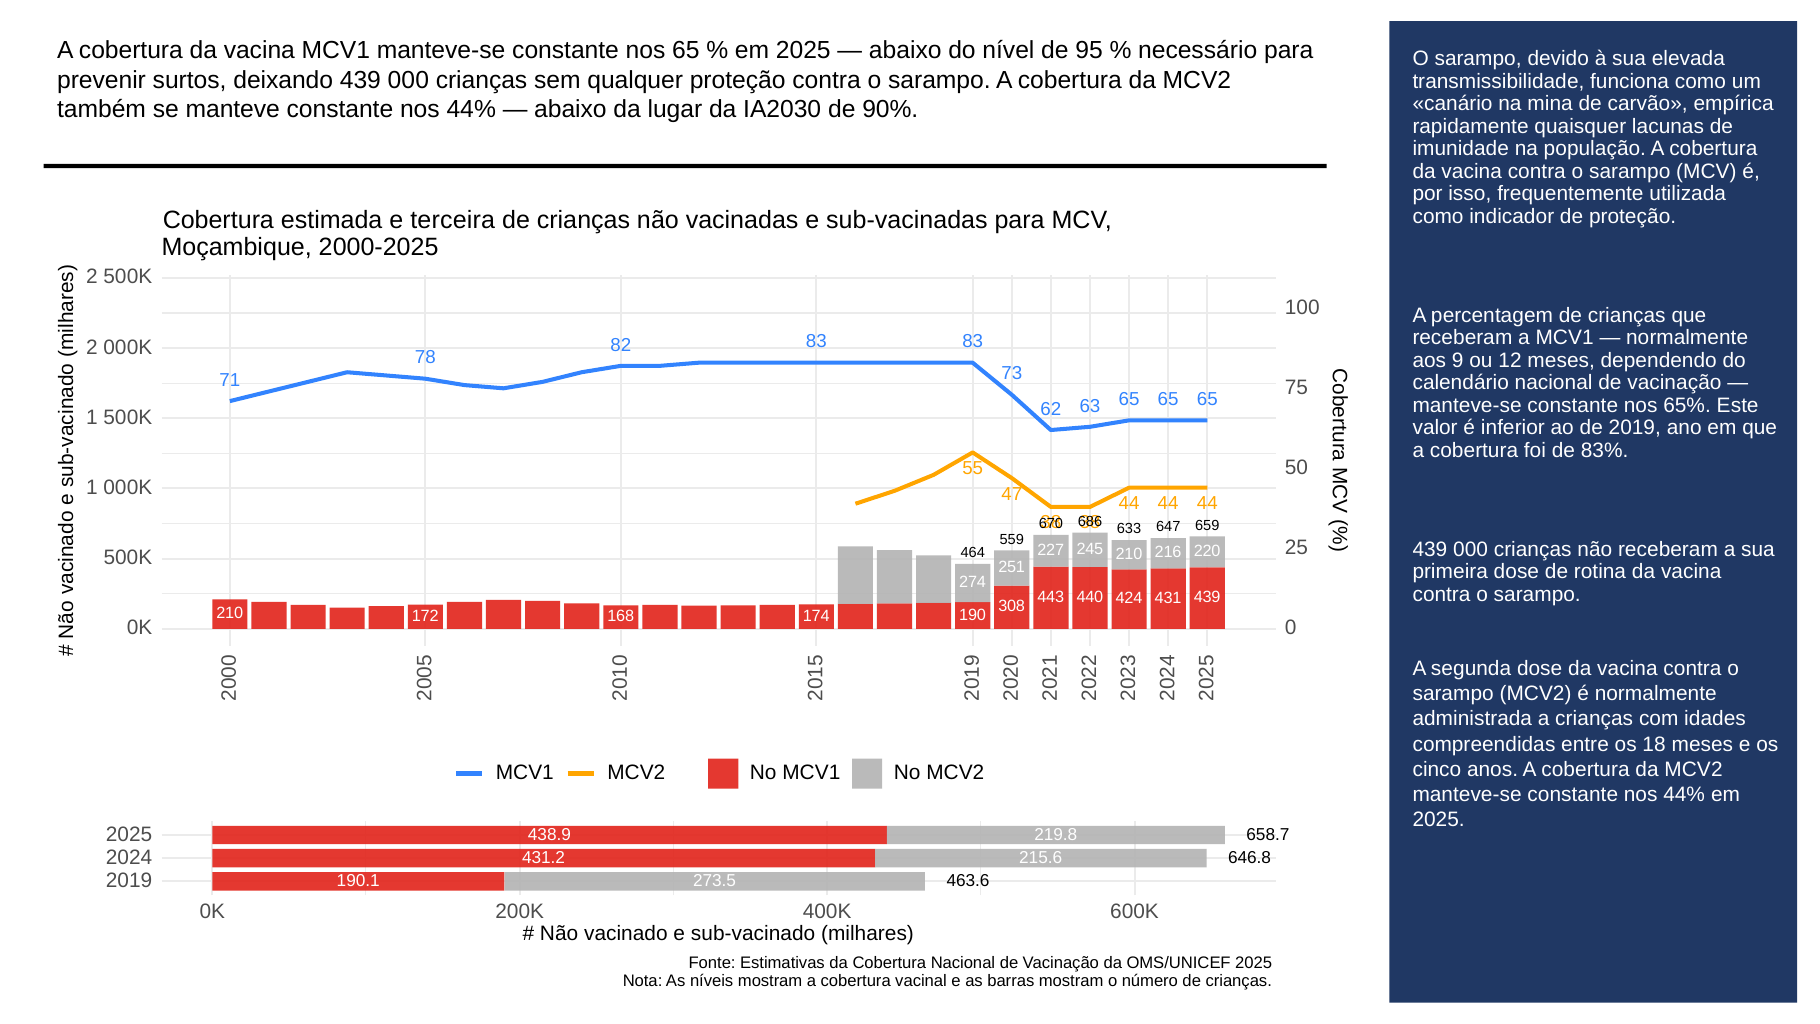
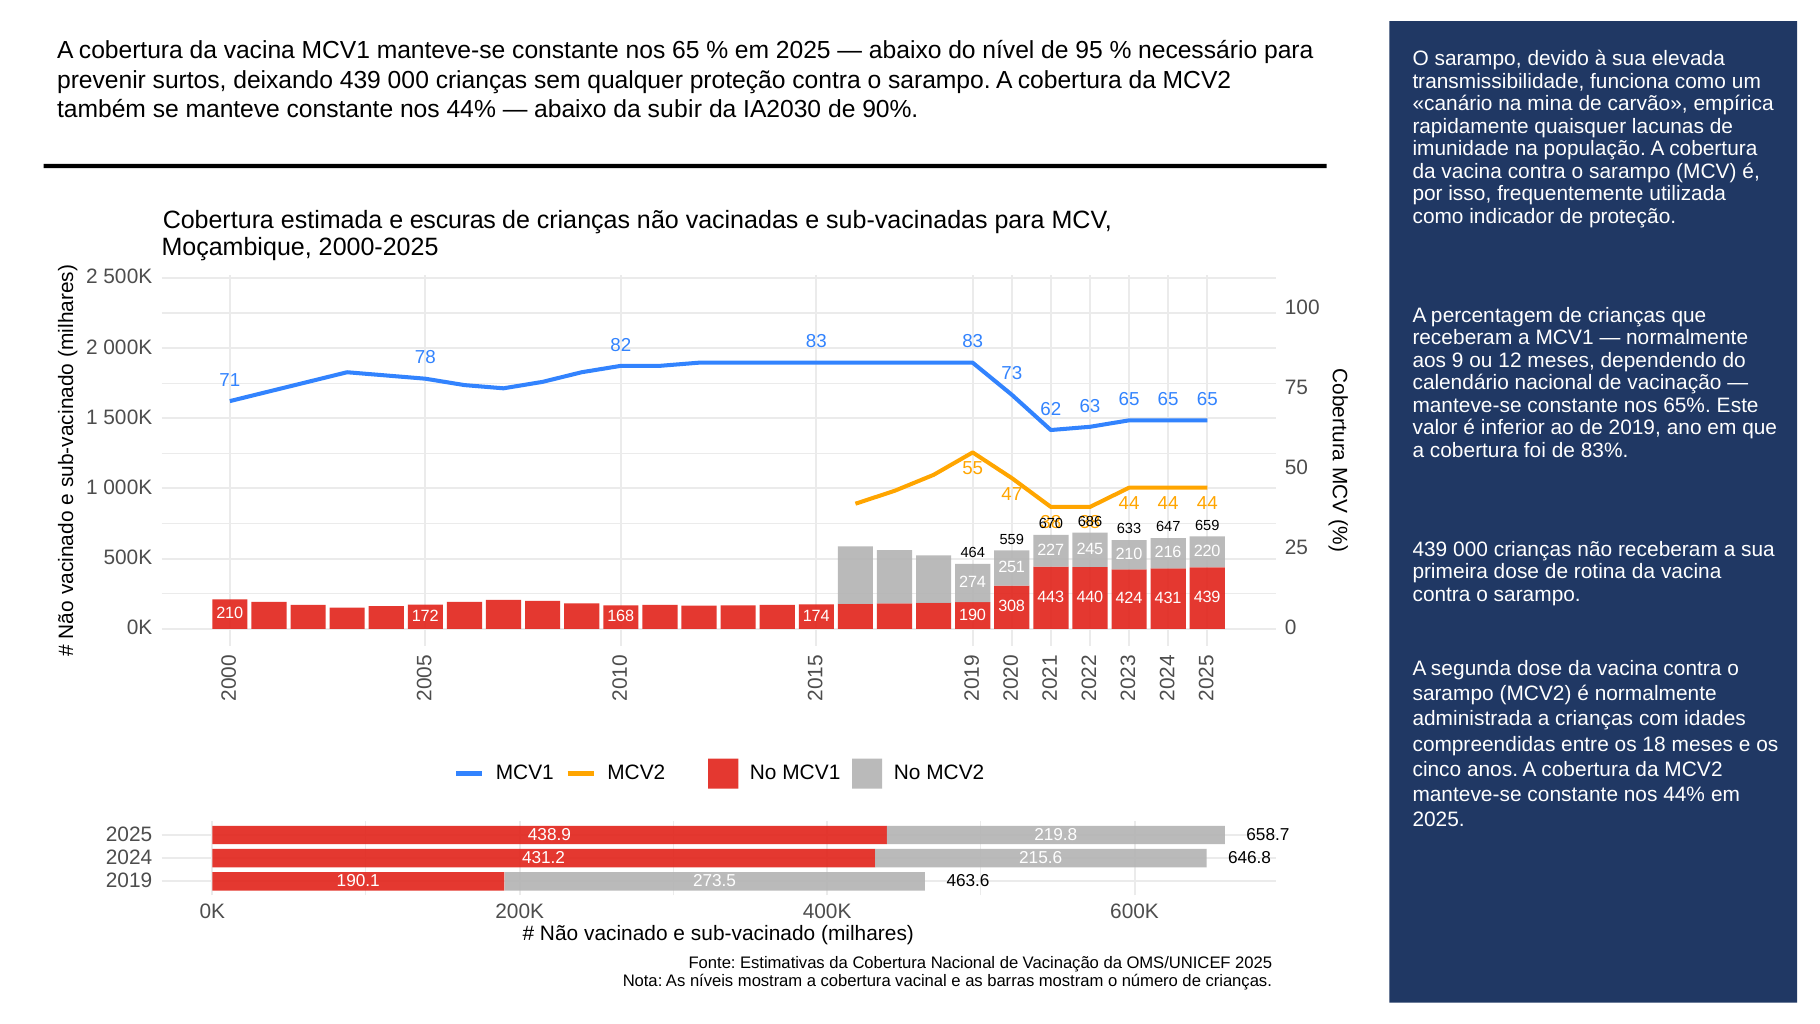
lugar: lugar -> subir (675, 110)
terceira: terceira -> escuras (453, 220)
